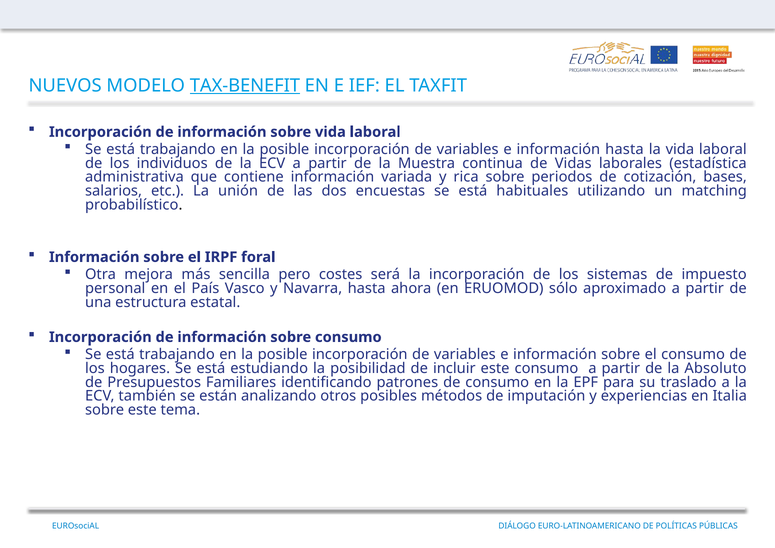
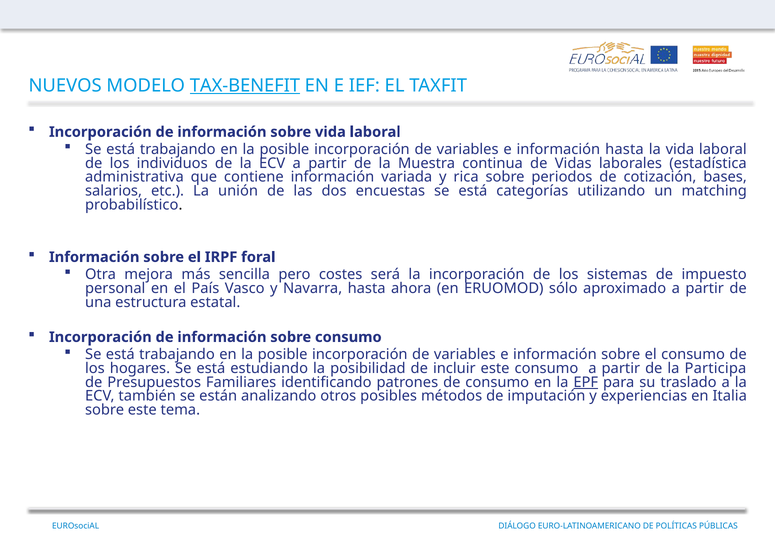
habituales: habituales -> categorías (532, 191)
Absoluto: Absoluto -> Participa (715, 369)
EPF underline: none -> present (586, 382)
